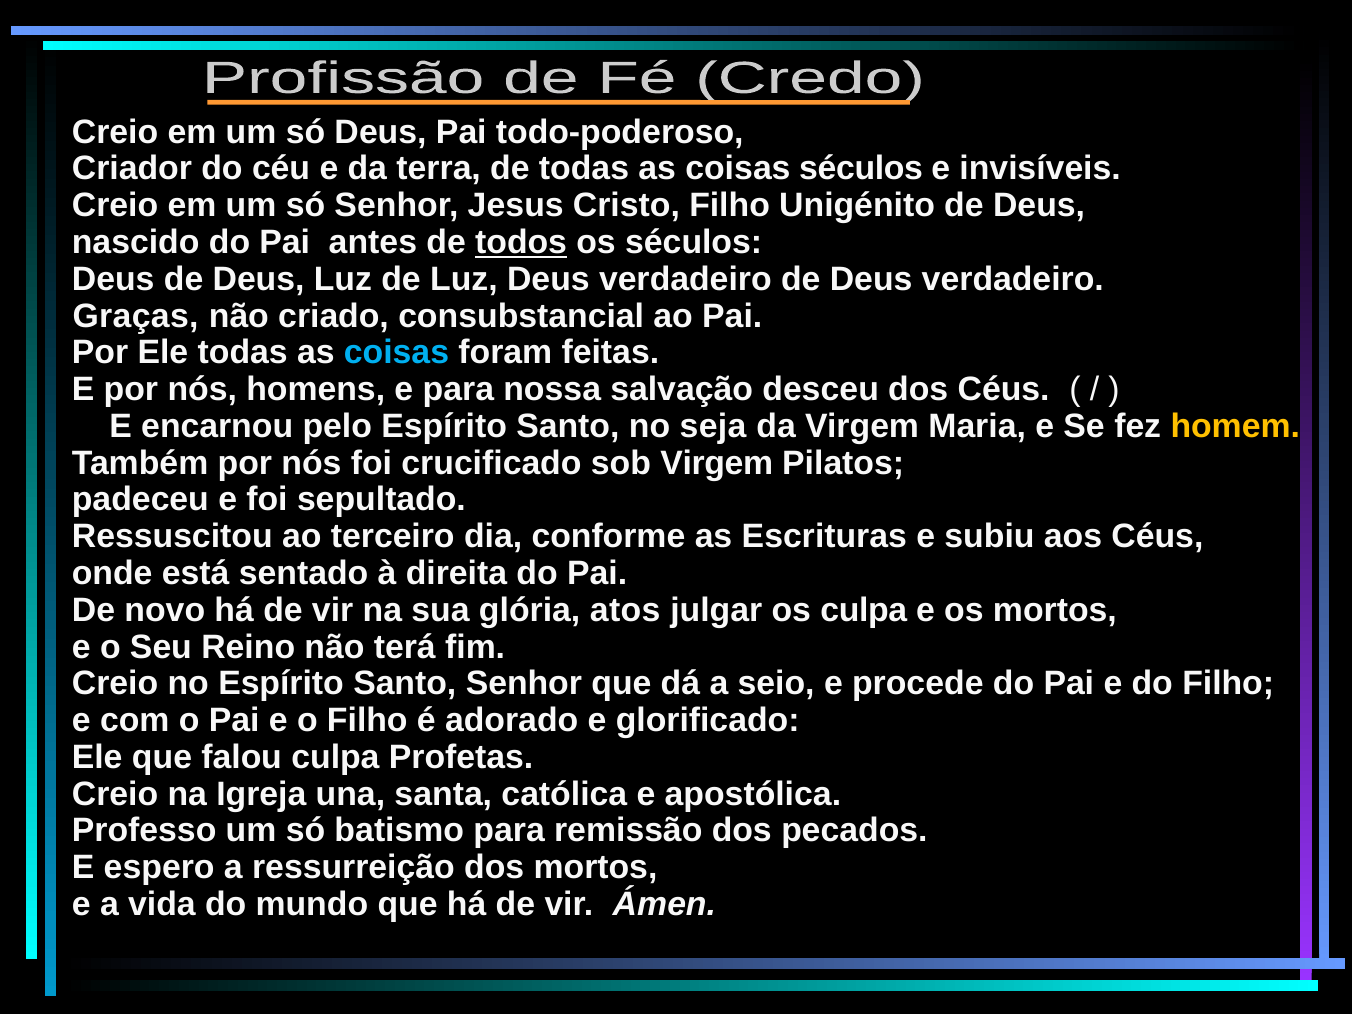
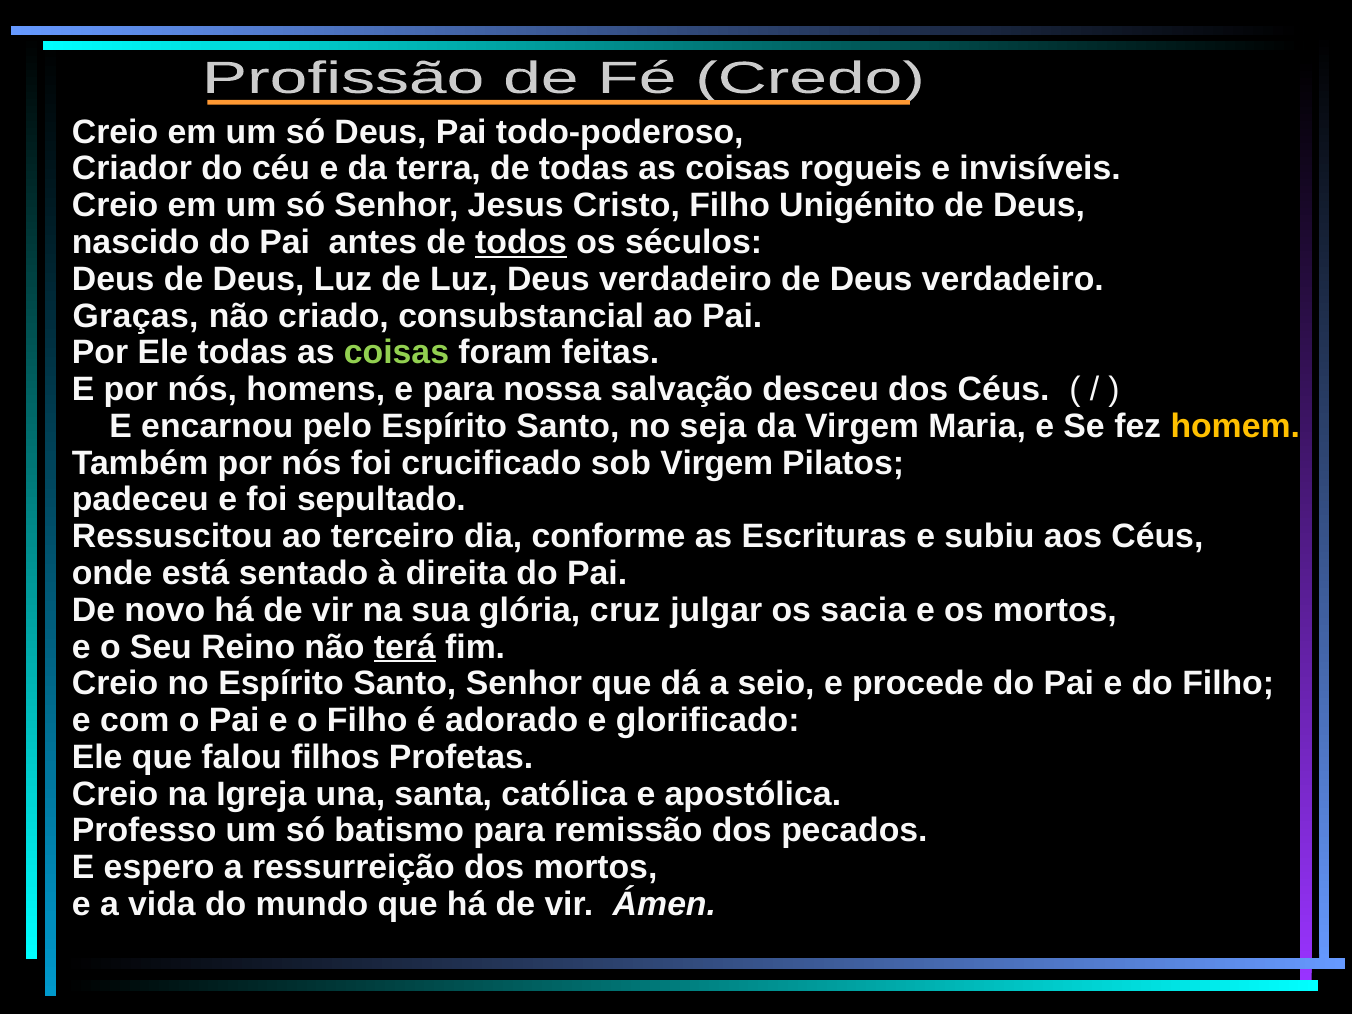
coisas séculos: séculos -> rogueis (861, 169)
coisas colour: light blue -> light green (396, 353)
atos: atos -> cruz (625, 610)
os culpa: culpa -> sacia (863, 610)
terá underline: none -> present (405, 647)
falou culpa: culpa -> filhos (336, 757)
